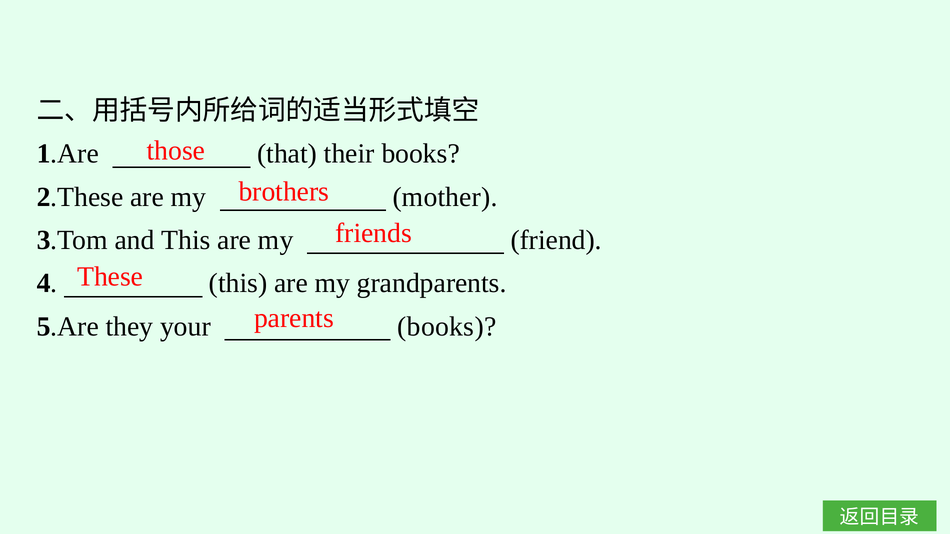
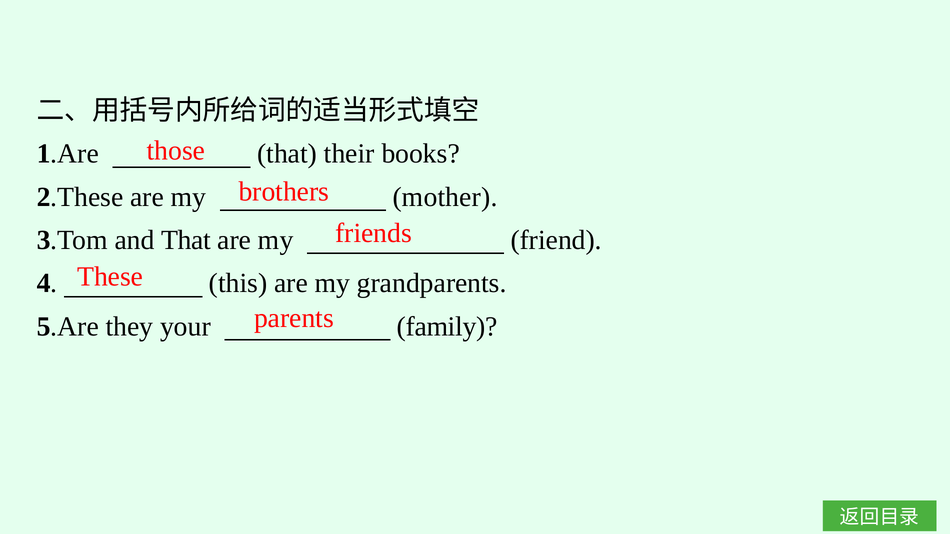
and This: This -> That (186, 240)
your books: books -> family (447, 327)
